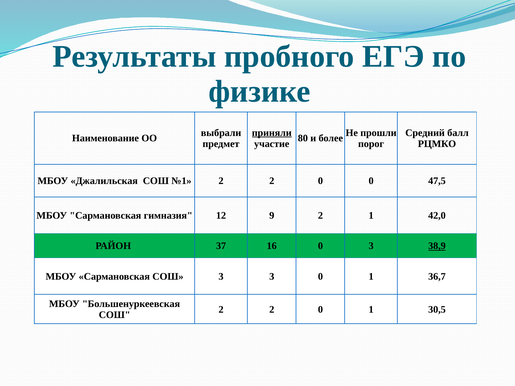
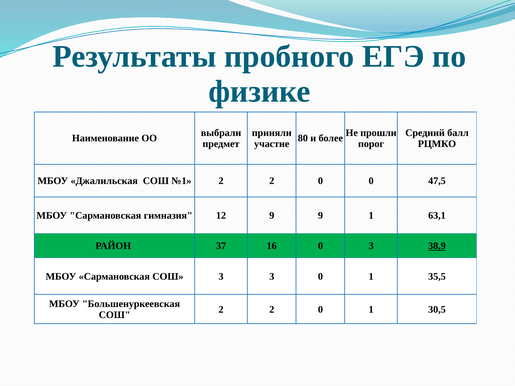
приняли underline: present -> none (272, 133)
9 2: 2 -> 9 (320, 216)
42,0: 42,0 -> 63,1 (437, 216)
36,7: 36,7 -> 35,5 (437, 277)
